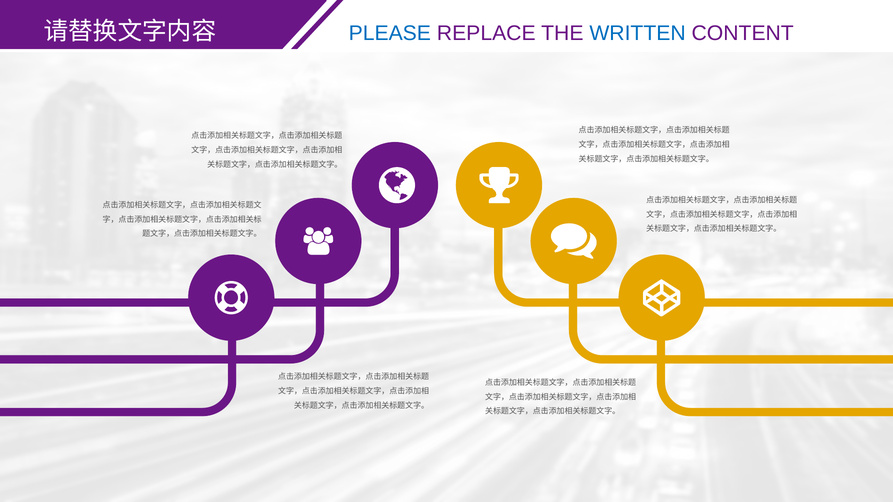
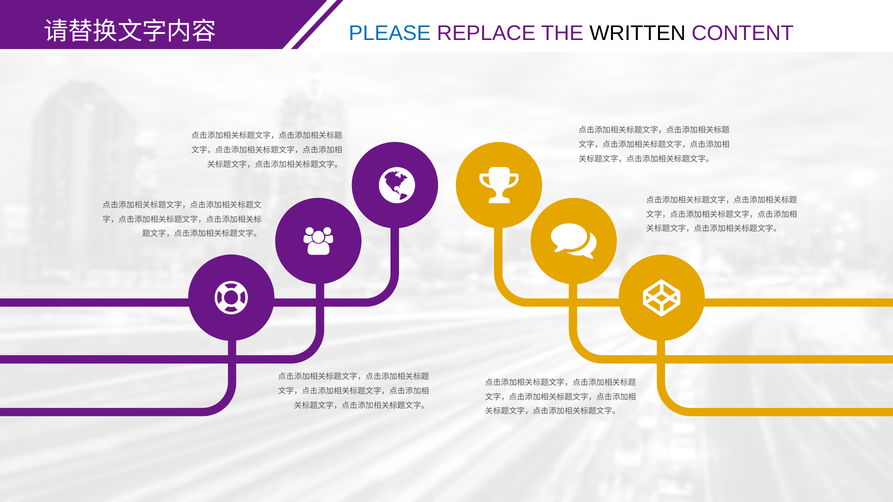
WRITTEN colour: blue -> black (638, 33)
